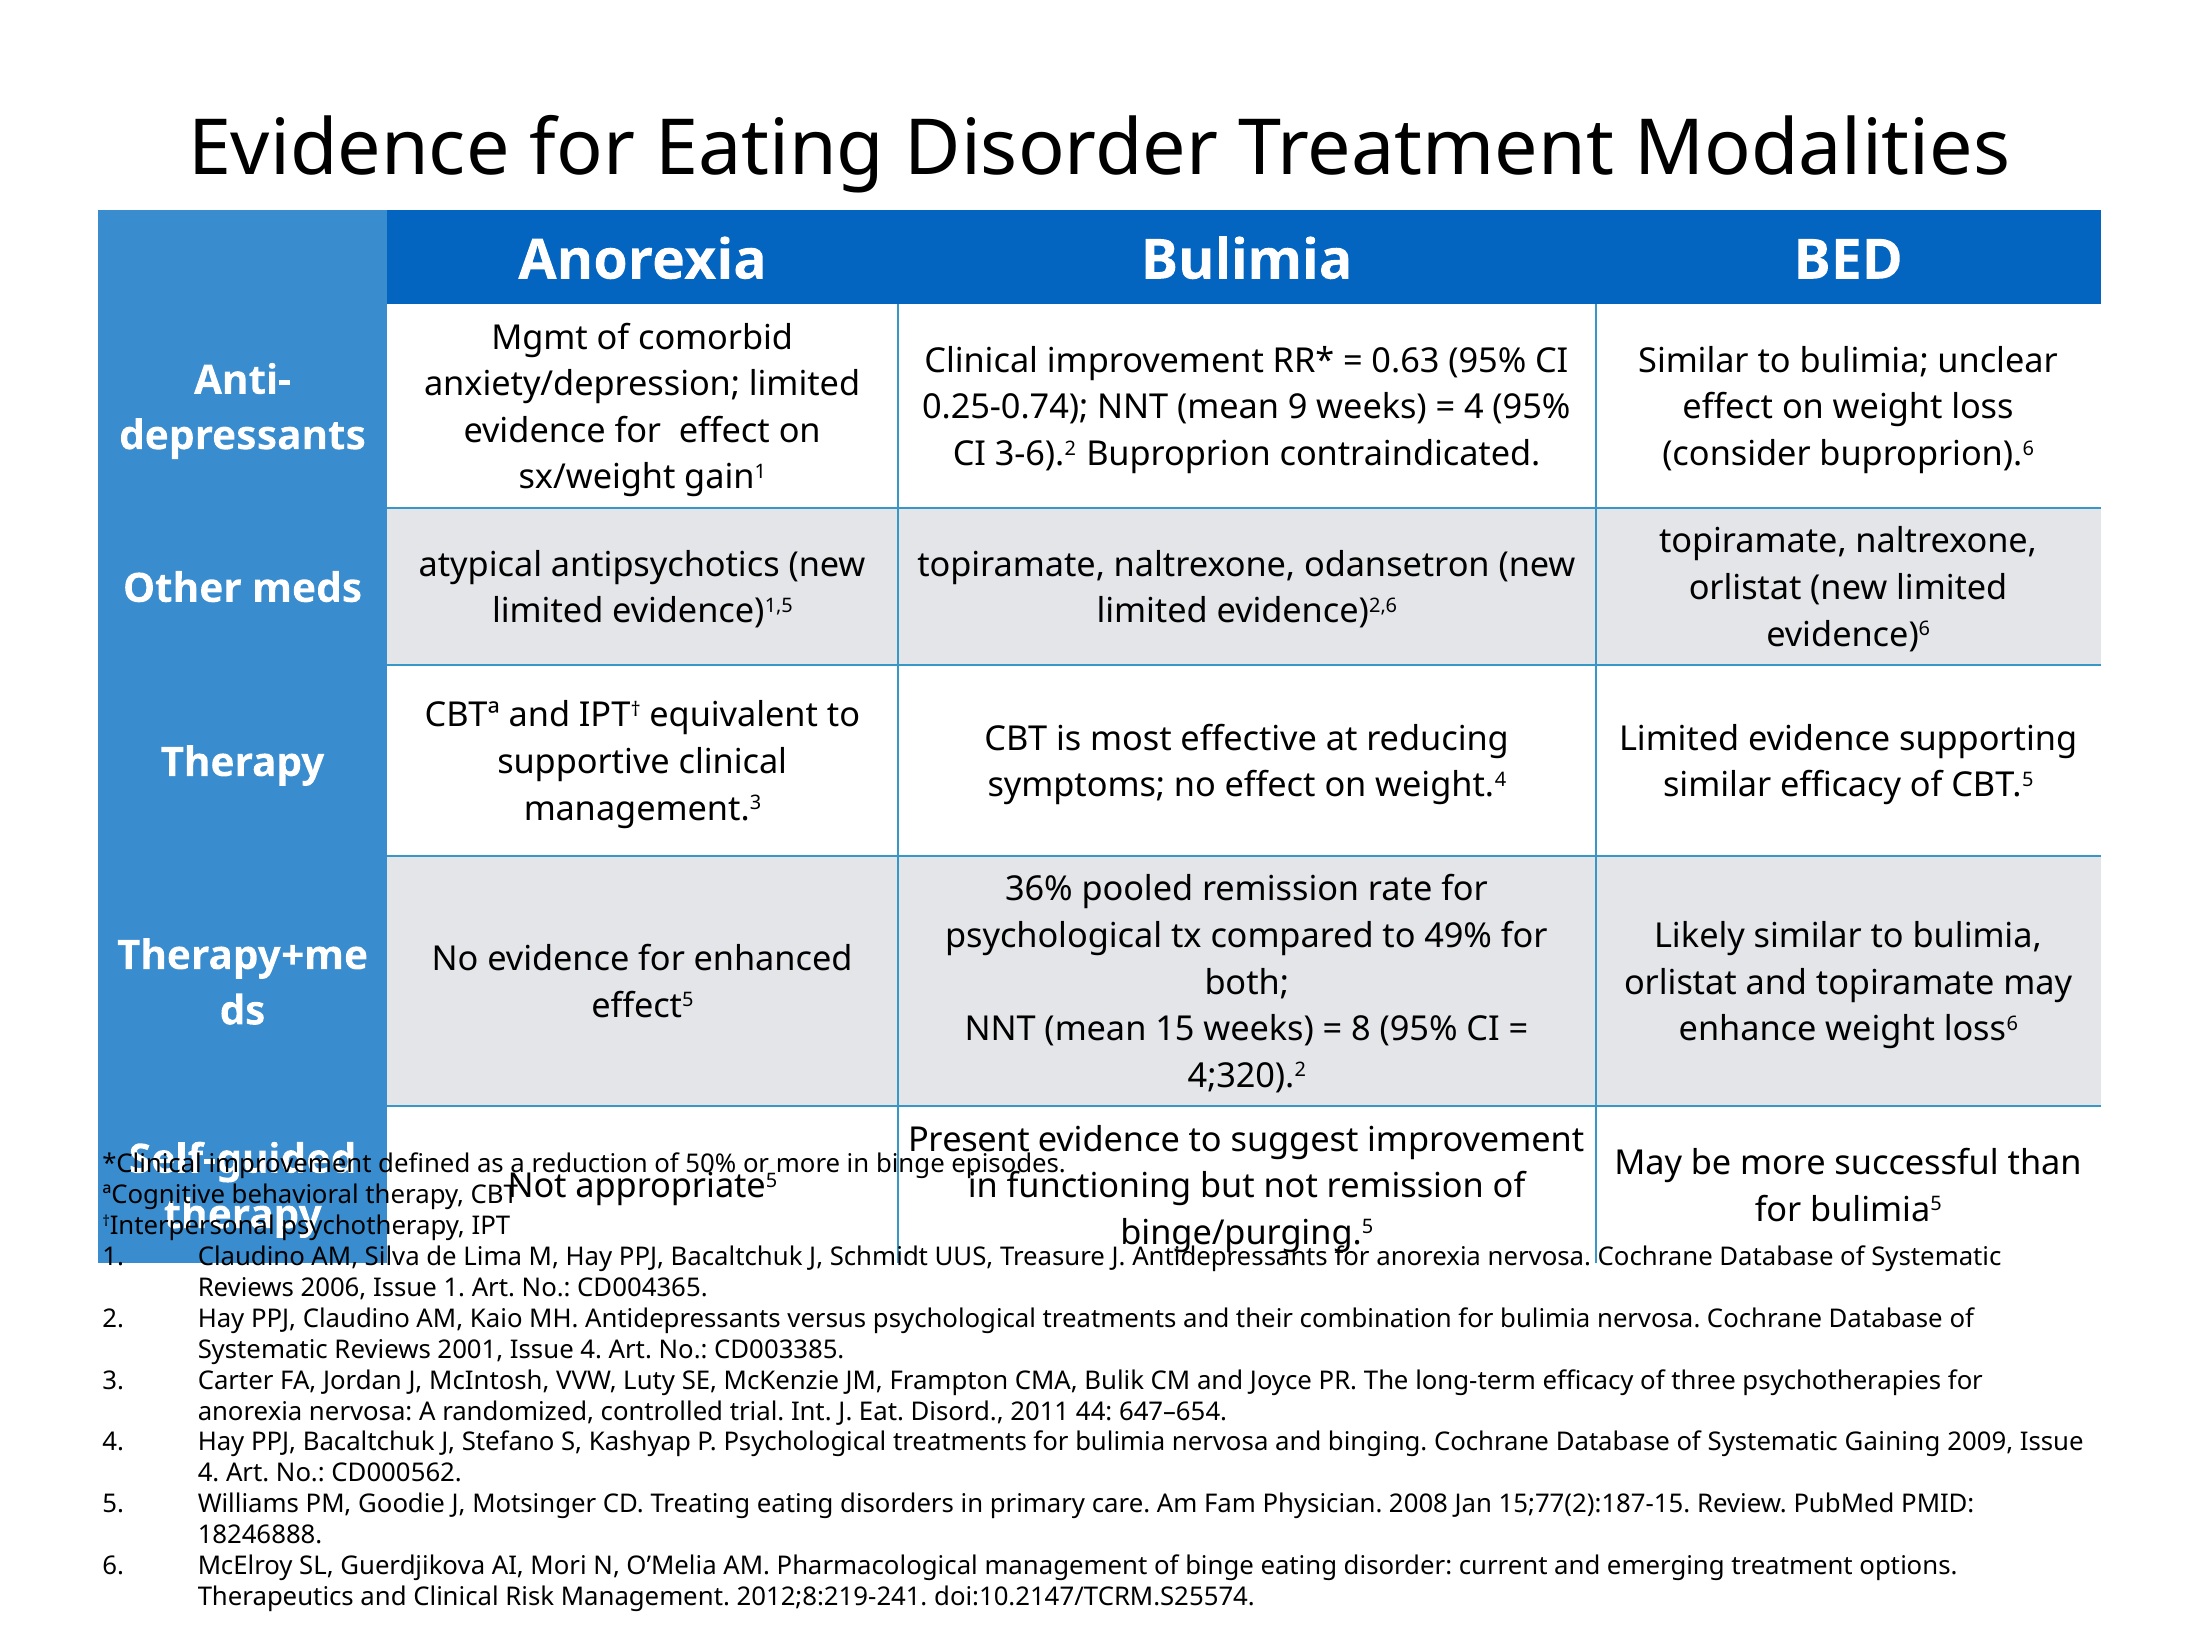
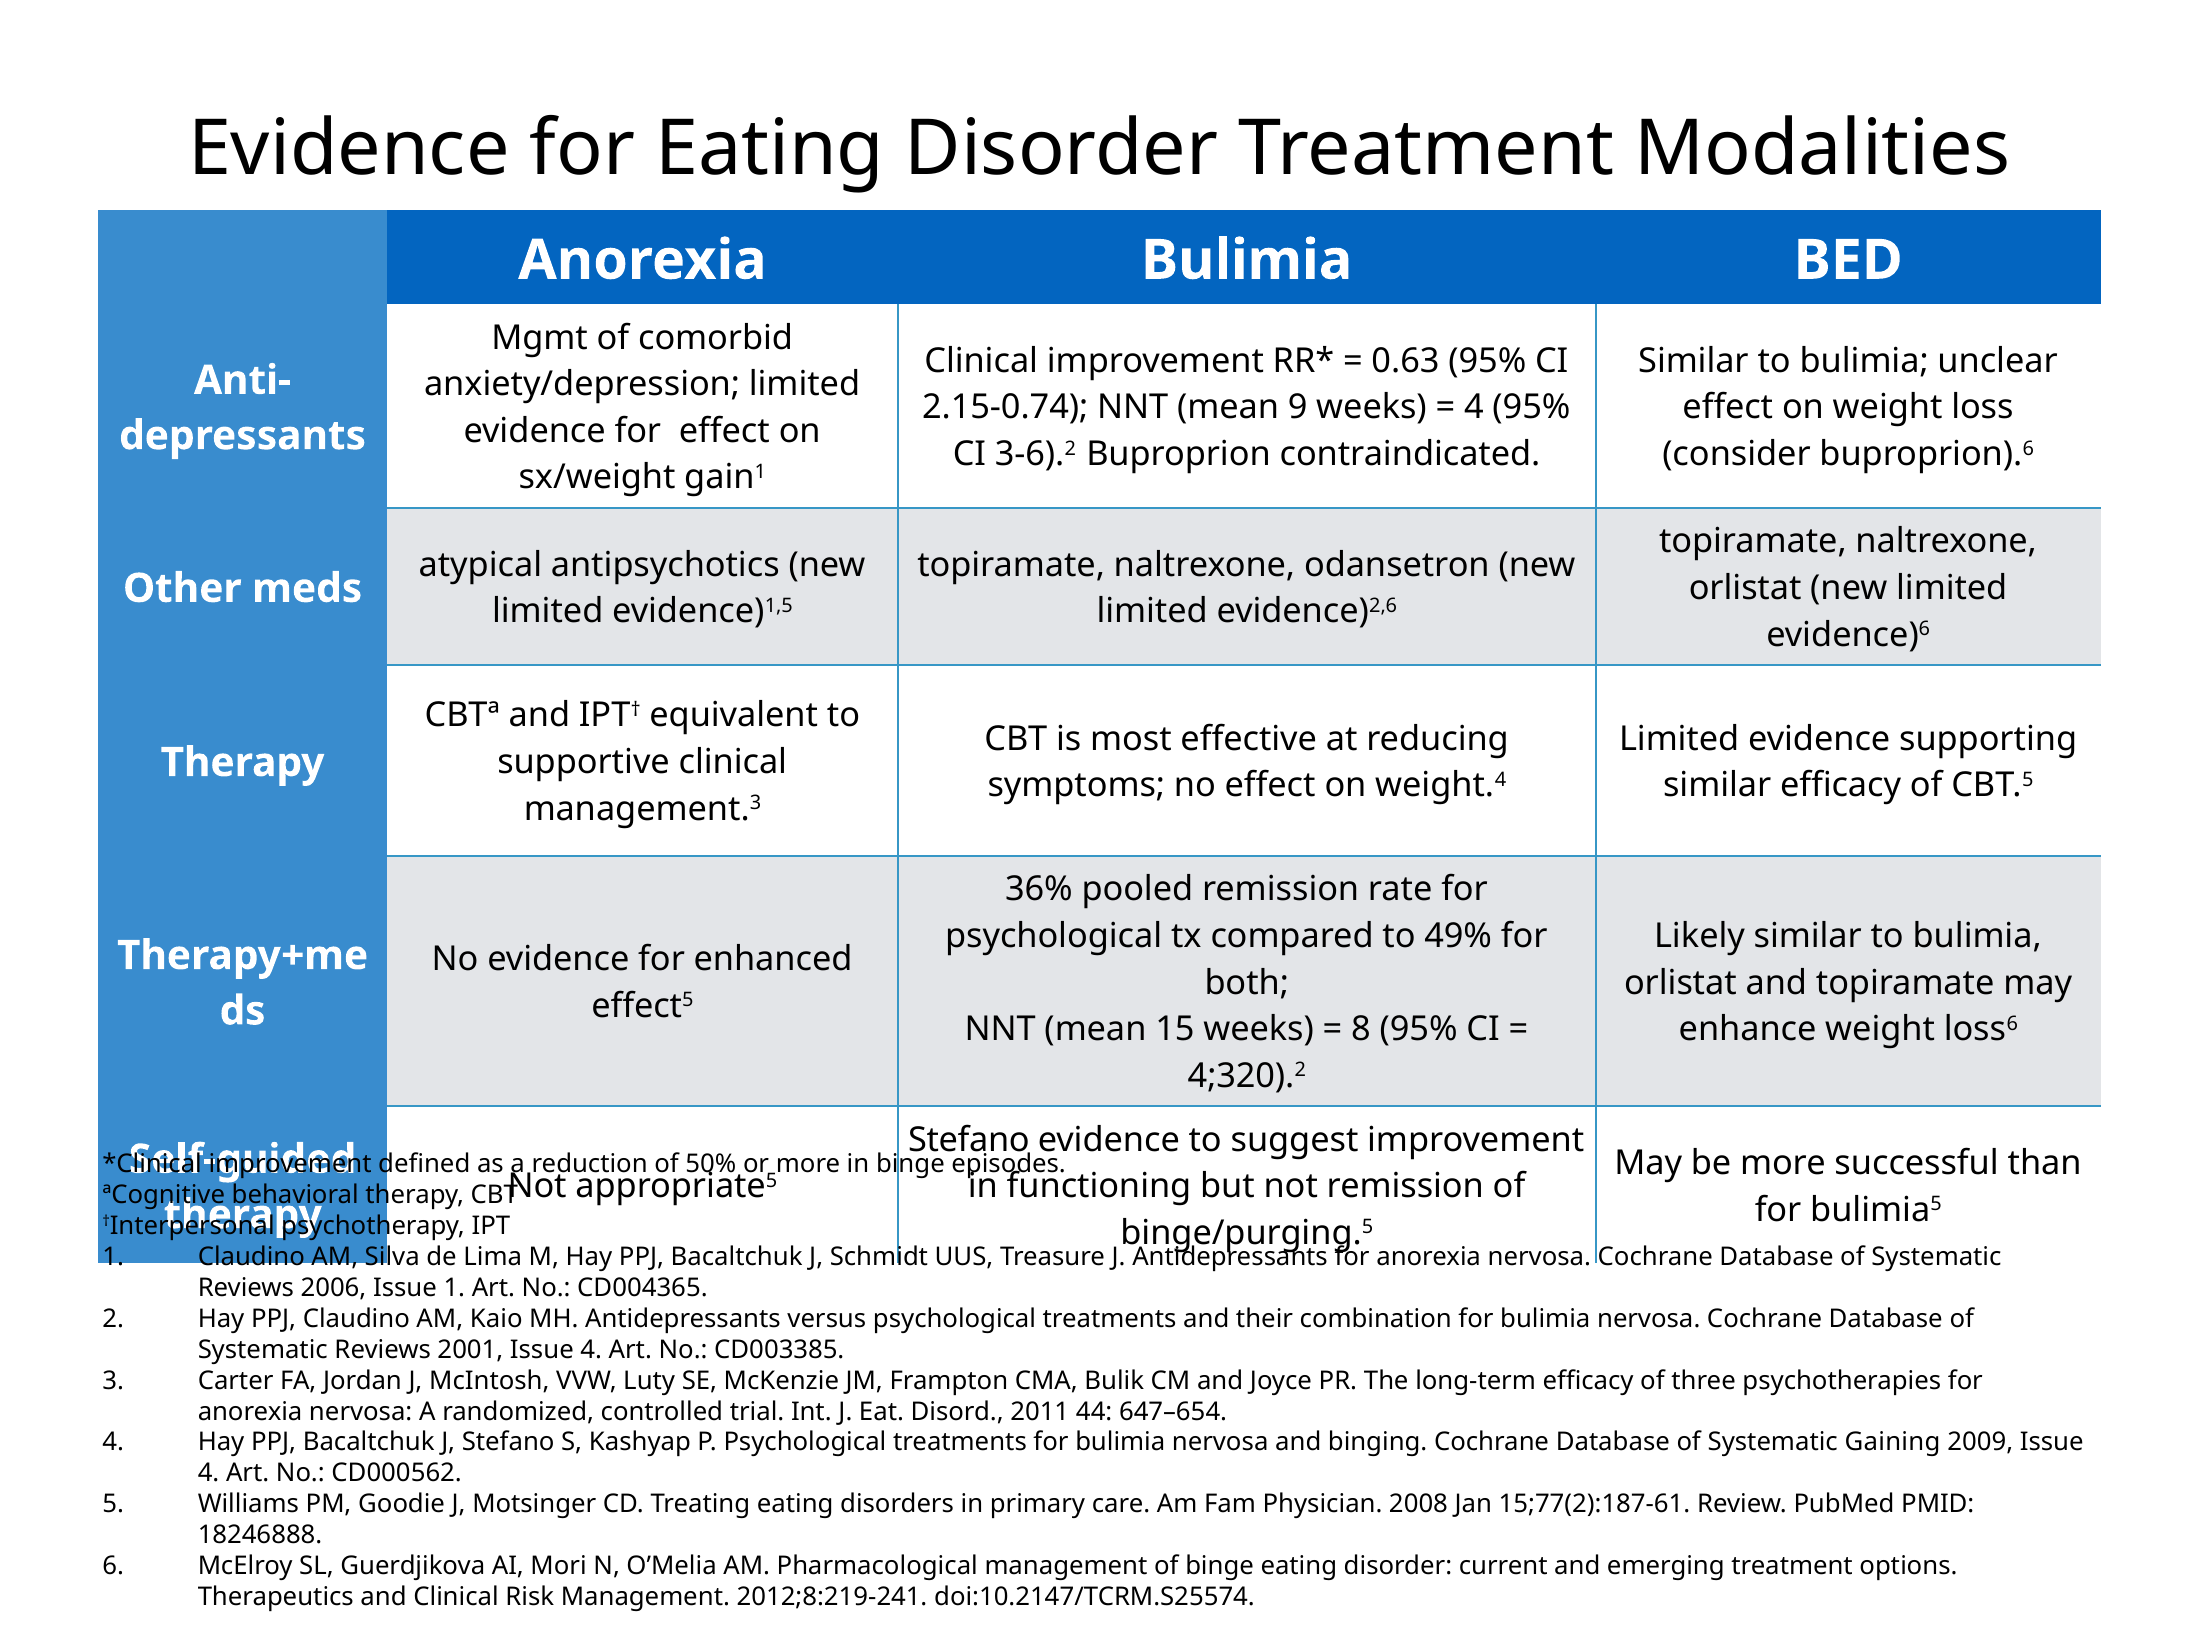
0.25-0.74: 0.25-0.74 -> 2.15-0.74 (1005, 408)
Present: Present -> Stefano (969, 1140)
15;77(2):187-15: 15;77(2):187-15 -> 15;77(2):187-61 (1594, 1505)
